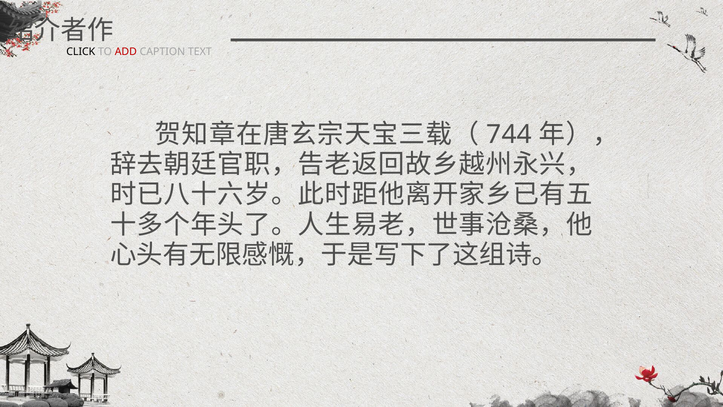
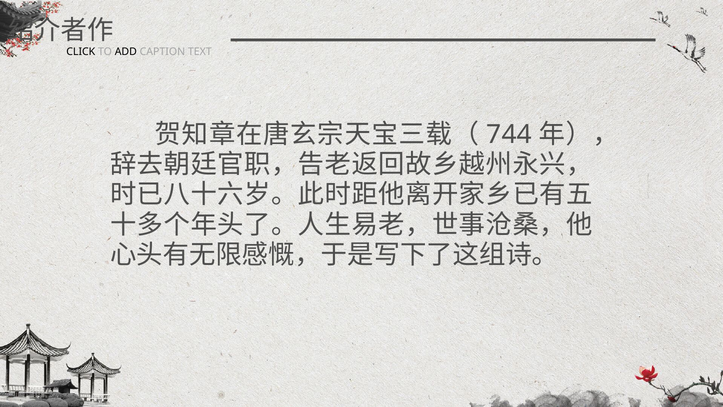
ADD colour: red -> black (126, 52)
